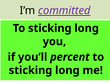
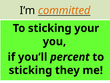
committed colour: purple -> orange (64, 10)
long: long -> your (87, 28)
long: long -> they (67, 70)
